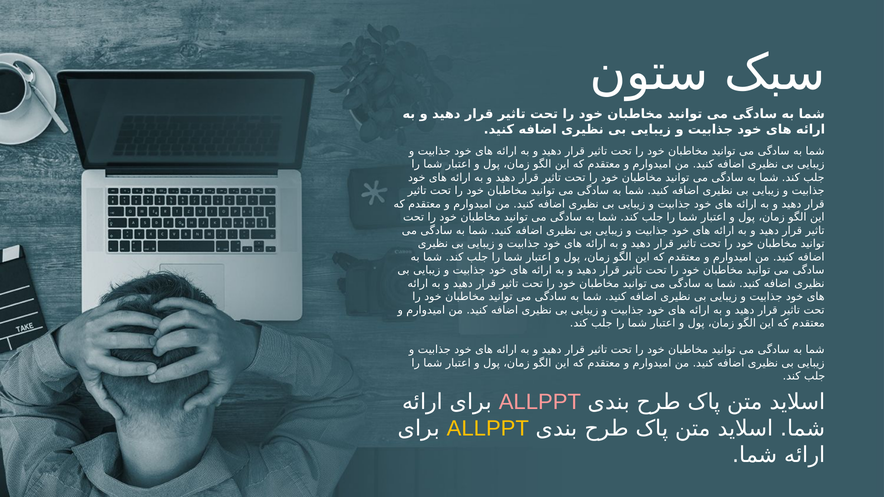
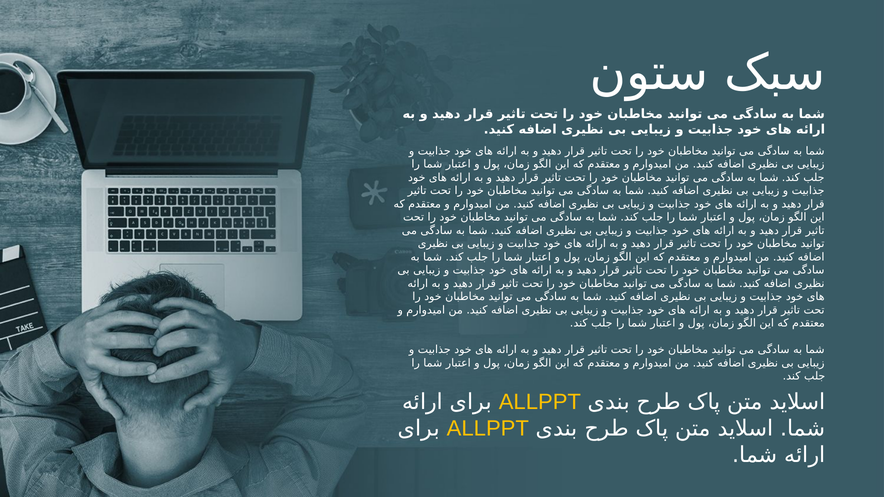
ALLPPT colour: pink -> yellow (540, 402)
